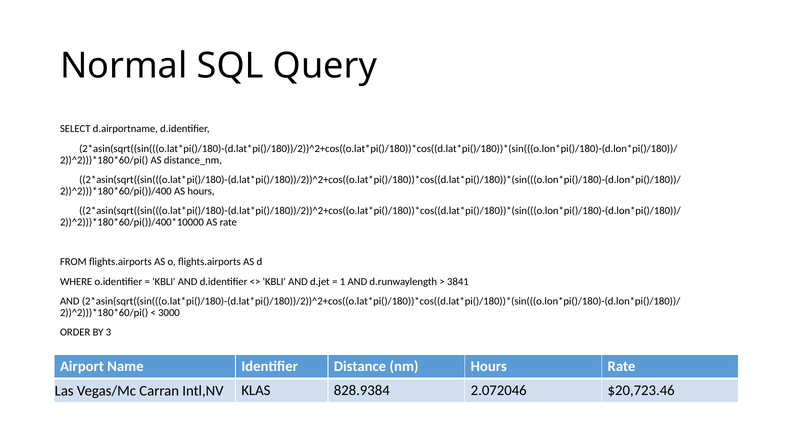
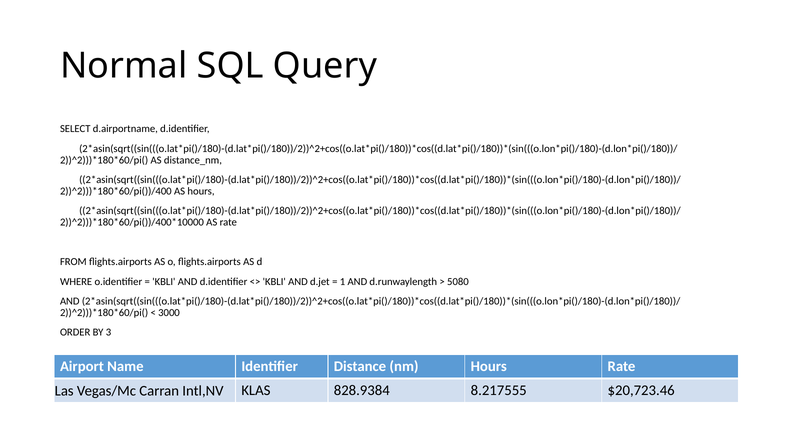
3841: 3841 -> 5080 (458, 282)
2.072046: 2.072046 -> 8.217555 (499, 391)
